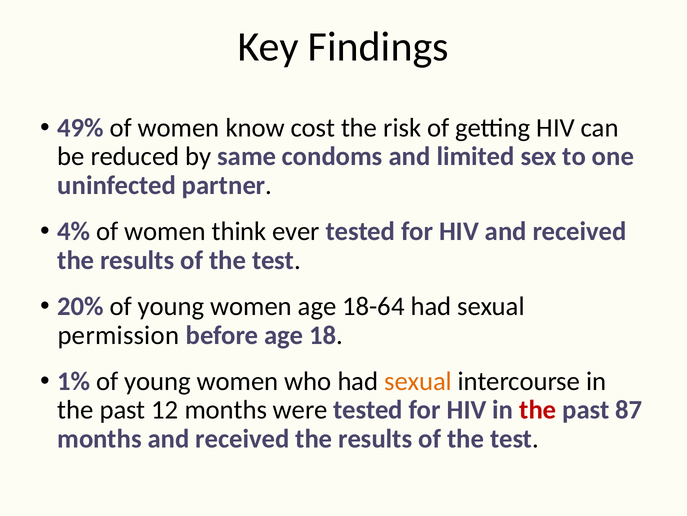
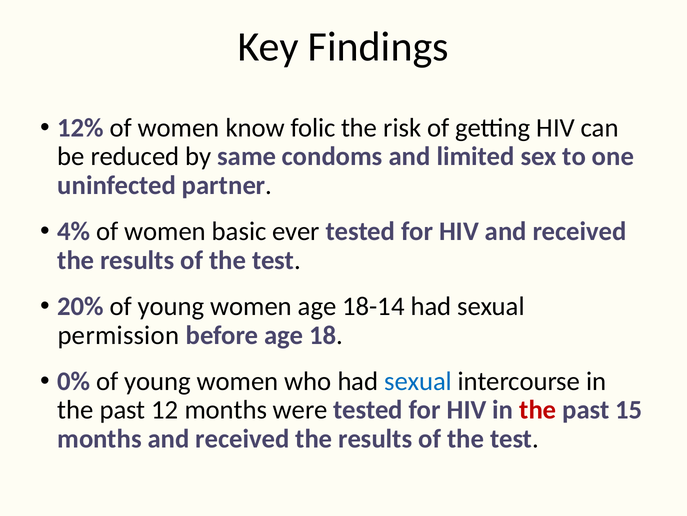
49%: 49% -> 12% (81, 128)
cost: cost -> folic (313, 128)
think: think -> basic (239, 231)
18-64: 18-64 -> 18-14 (373, 306)
1%: 1% -> 0% (74, 381)
sexual colour: orange -> blue (418, 381)
87: 87 -> 15 (629, 410)
